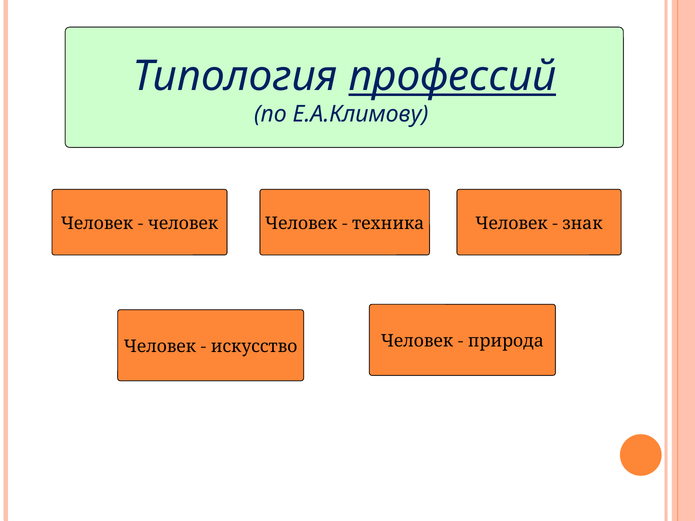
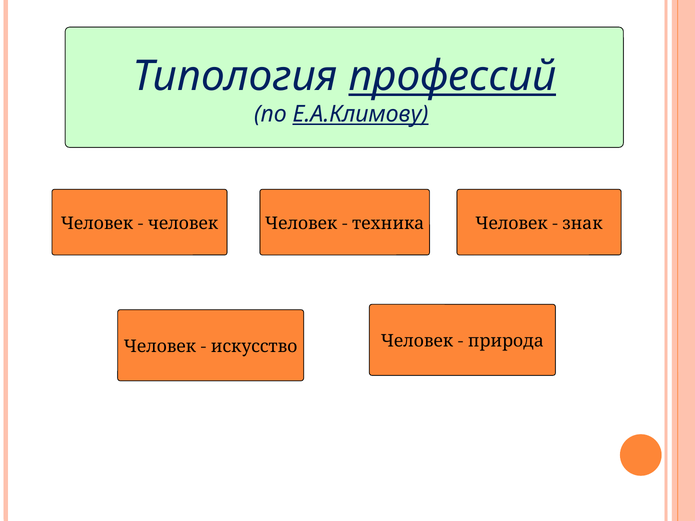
Е.А.Климову underline: none -> present (361, 114)
